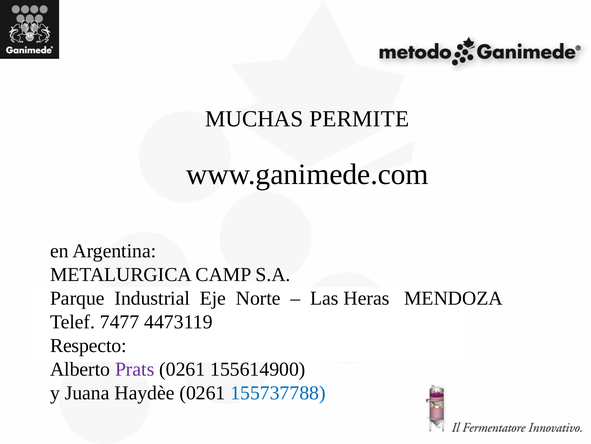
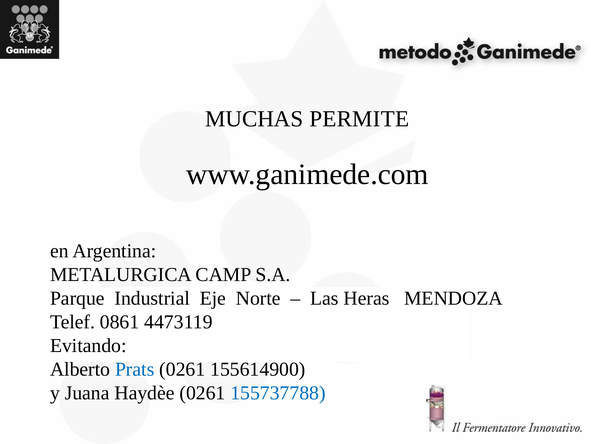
7477: 7477 -> 0861 (120, 321)
Respecto: Respecto -> Evitando (88, 345)
Prats colour: purple -> blue (135, 369)
